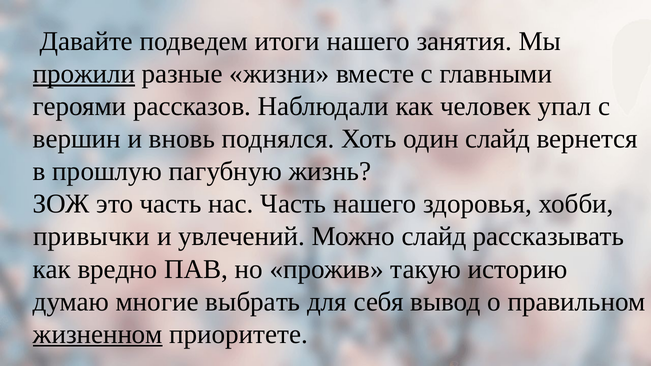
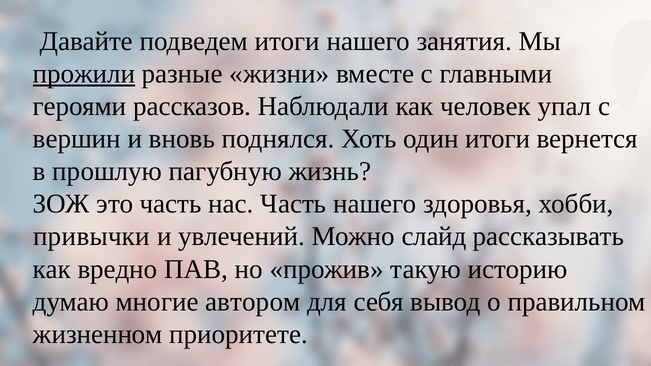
один слайд: слайд -> итоги (498, 139)
выбрать: выбрать -> автором (253, 302)
жизненном underline: present -> none (98, 334)
